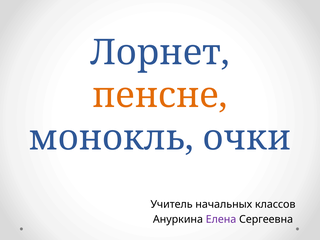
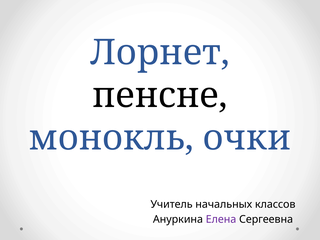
пенсне colour: orange -> black (160, 95)
